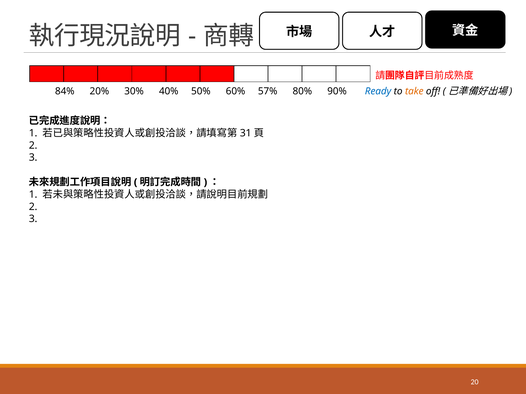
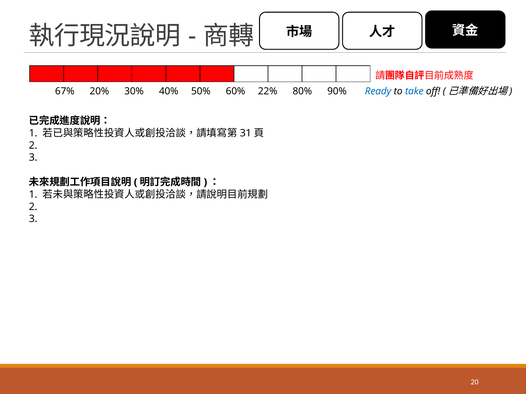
84%: 84% -> 67% (65, 91)
57%: 57% -> 22% (268, 91)
take colour: orange -> blue (414, 91)
